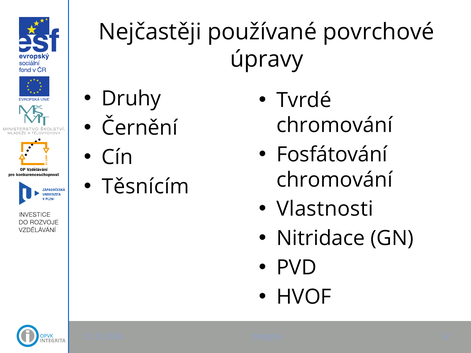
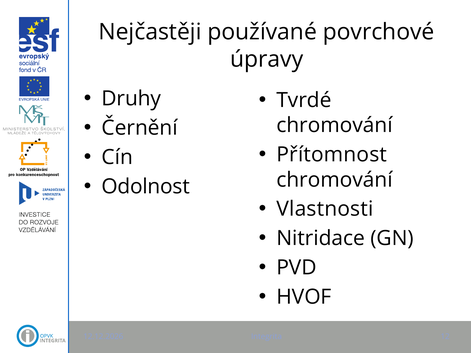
Fosfátování: Fosfátování -> Přítomnost (332, 155)
Těsnícím: Těsnícím -> Odolnost (146, 187)
